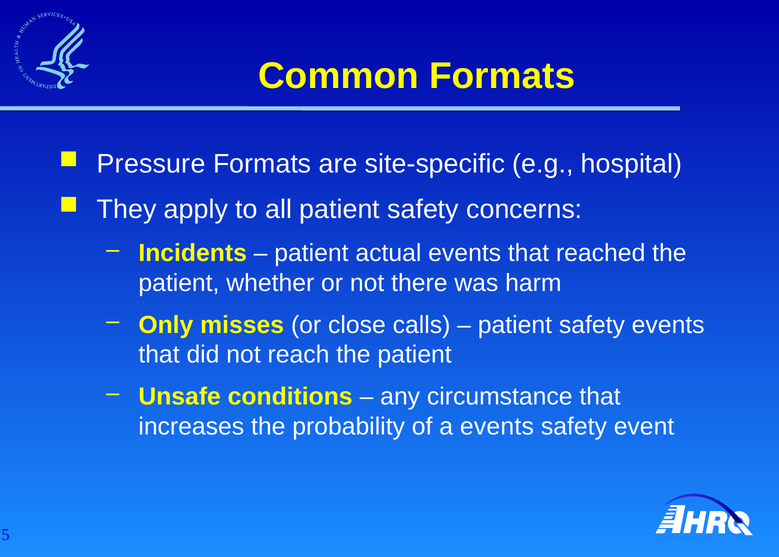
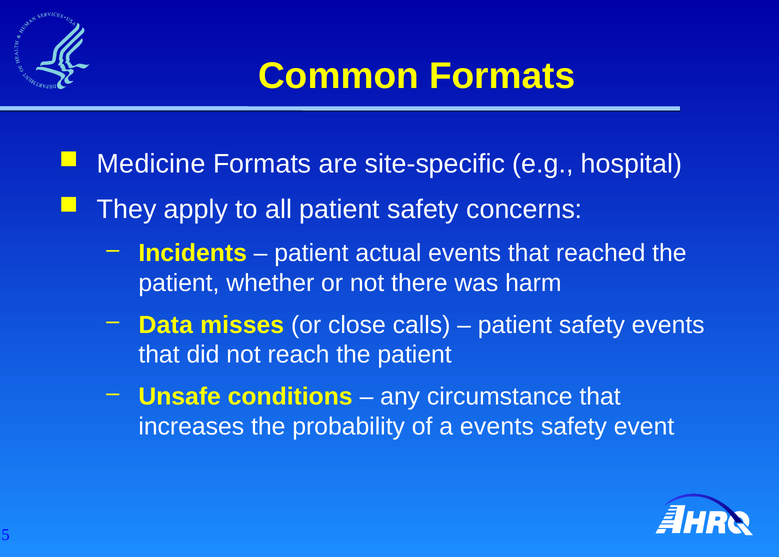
Pressure: Pressure -> Medicine (151, 164)
Only: Only -> Data (166, 325)
